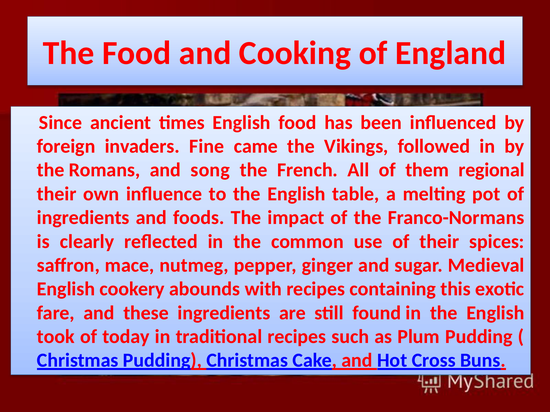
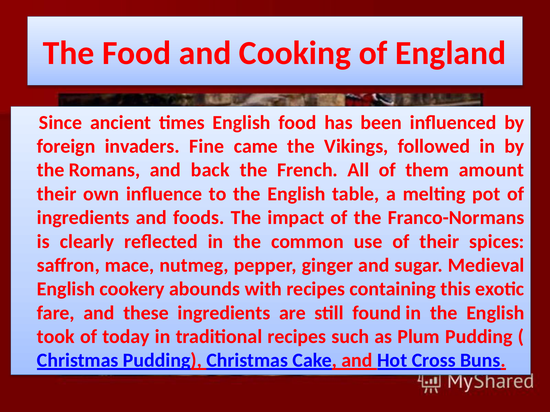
song: song -> back (210, 170)
regional: regional -> amount (491, 170)
